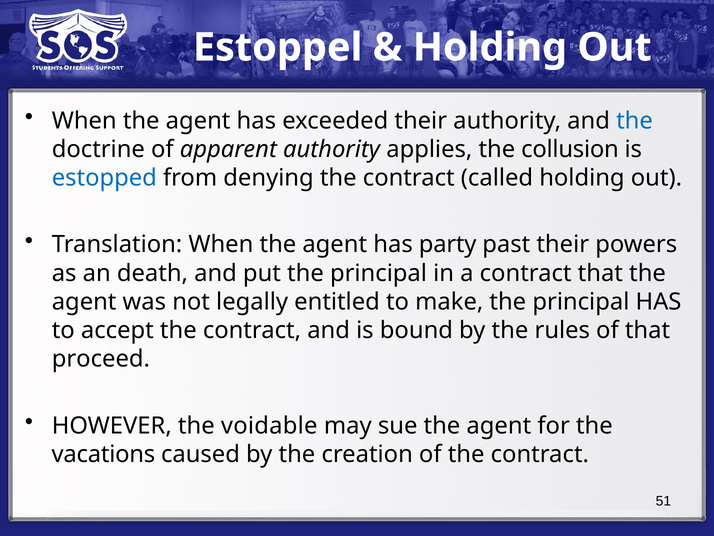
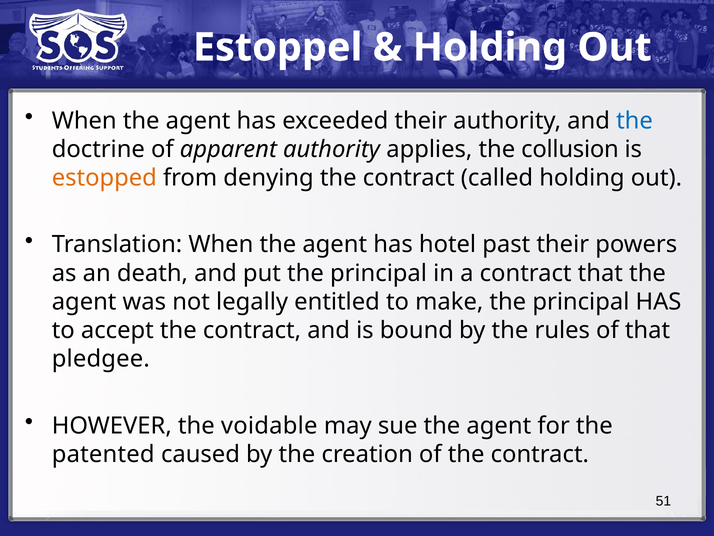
estopped colour: blue -> orange (104, 178)
party: party -> hotel (448, 244)
proceed: proceed -> pledgee (101, 359)
vacations: vacations -> patented (103, 454)
